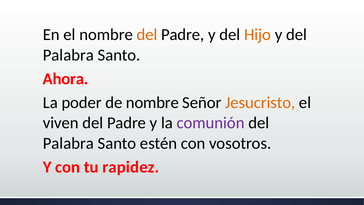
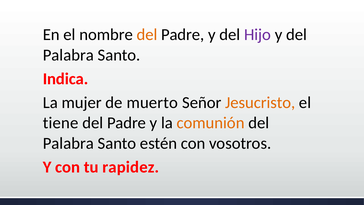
Hijo colour: orange -> purple (258, 35)
Ahora: Ahora -> Indica (66, 79)
poder: poder -> mujer (82, 102)
de nombre: nombre -> muerto (152, 102)
viven: viven -> tiene (61, 123)
comunión colour: purple -> orange (211, 123)
